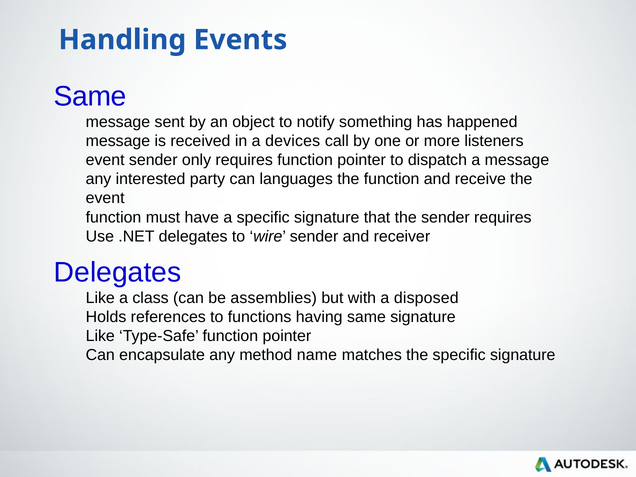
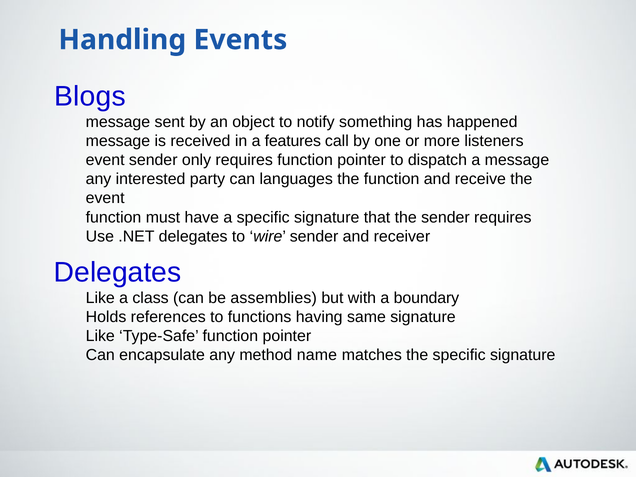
Same: Same -> Blogs (90, 96)
devices: devices -> features (293, 141)
disposed: disposed -> boundary (426, 298)
